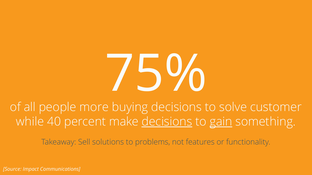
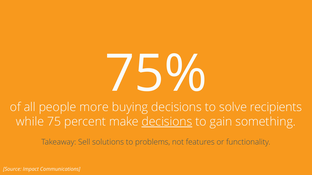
customer: customer -> recipients (276, 107)
40: 40 -> 75 (54, 122)
gain underline: present -> none (221, 122)
